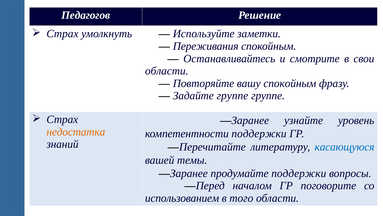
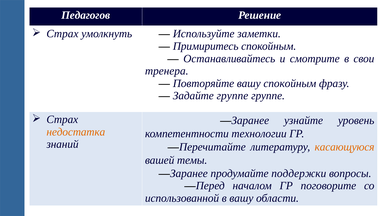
Переживания: Переживания -> Примиритесь (206, 46)
области: области -> тренера (167, 71)
компетентности поддержки: поддержки -> технологии (259, 133)
касающуюся colour: blue -> orange (345, 146)
использованием: использованием -> использованной (182, 198)
в того: того -> вашу (241, 198)
